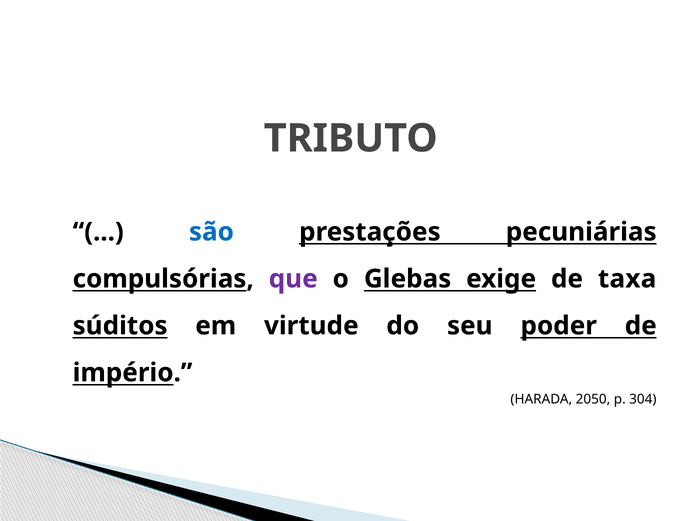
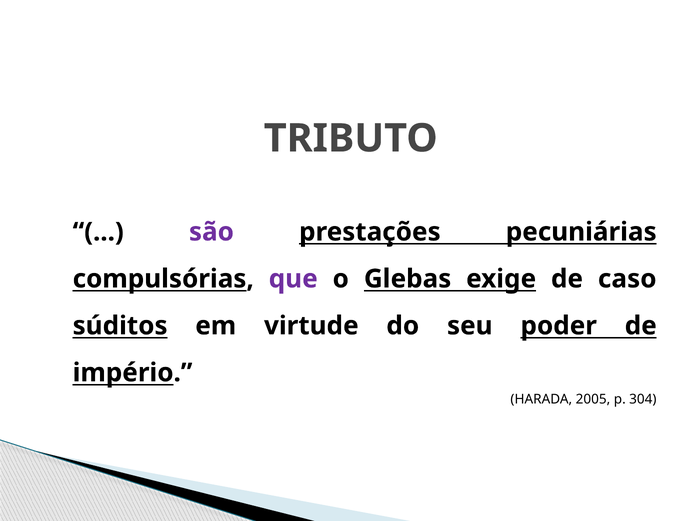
são colour: blue -> purple (211, 232)
taxa: taxa -> caso (627, 279)
2050: 2050 -> 2005 (593, 400)
